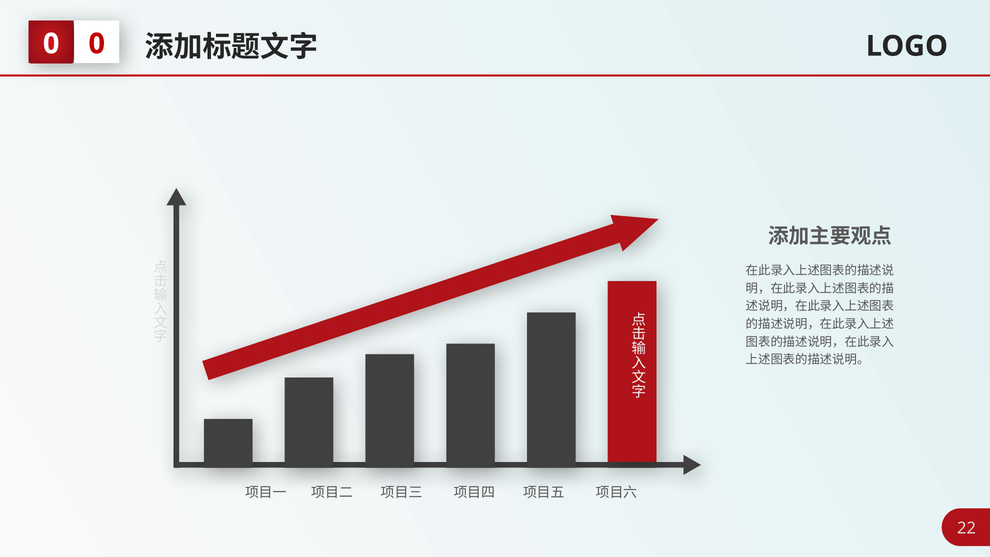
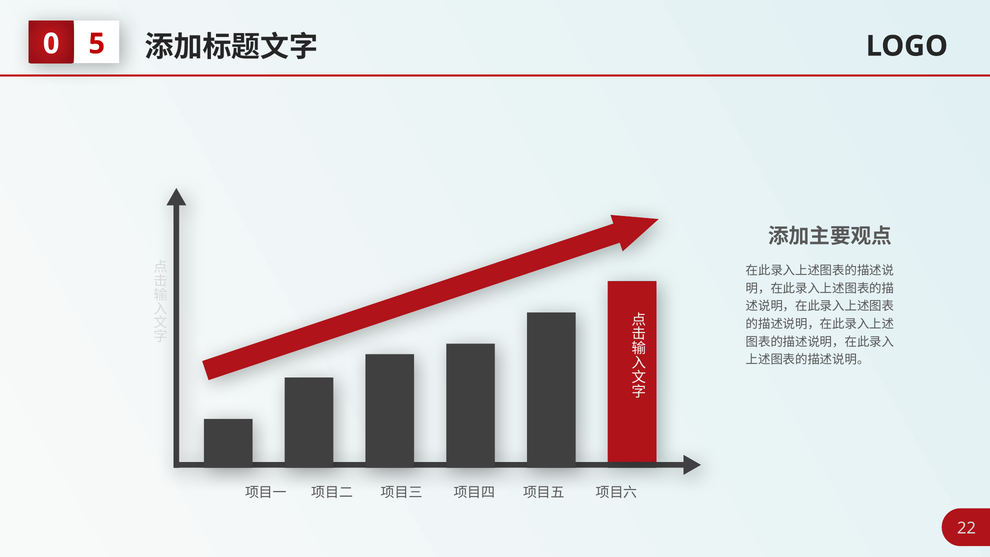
0: 0 -> 5 (97, 44)
